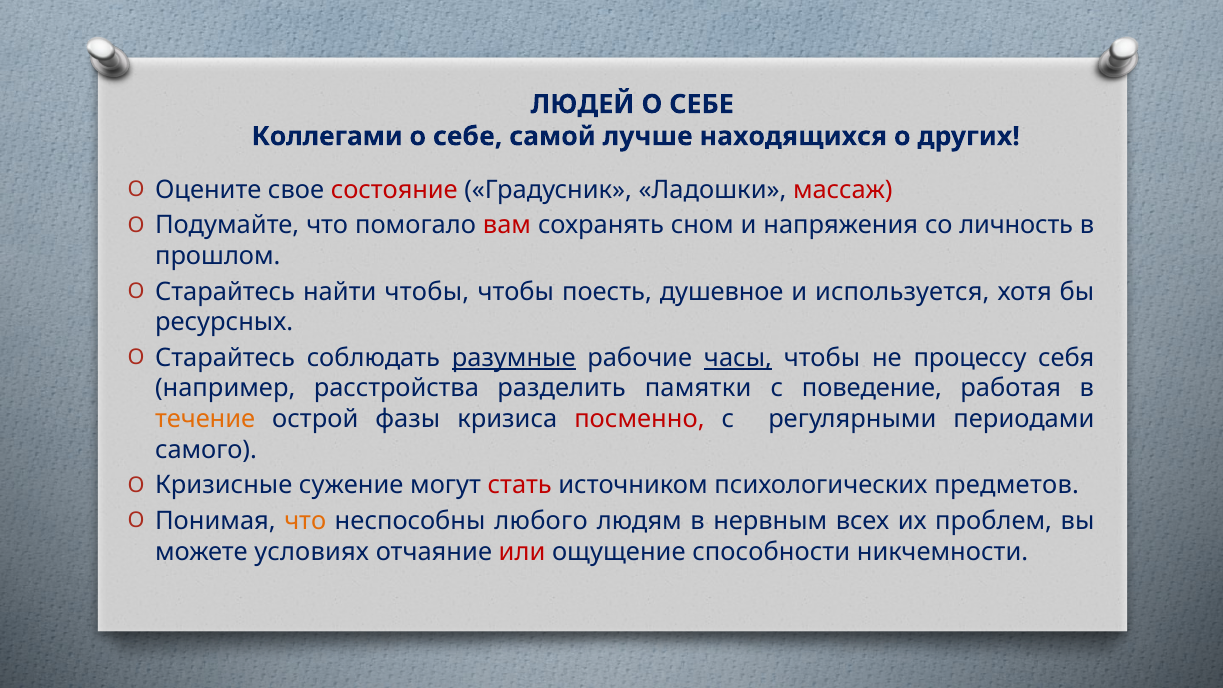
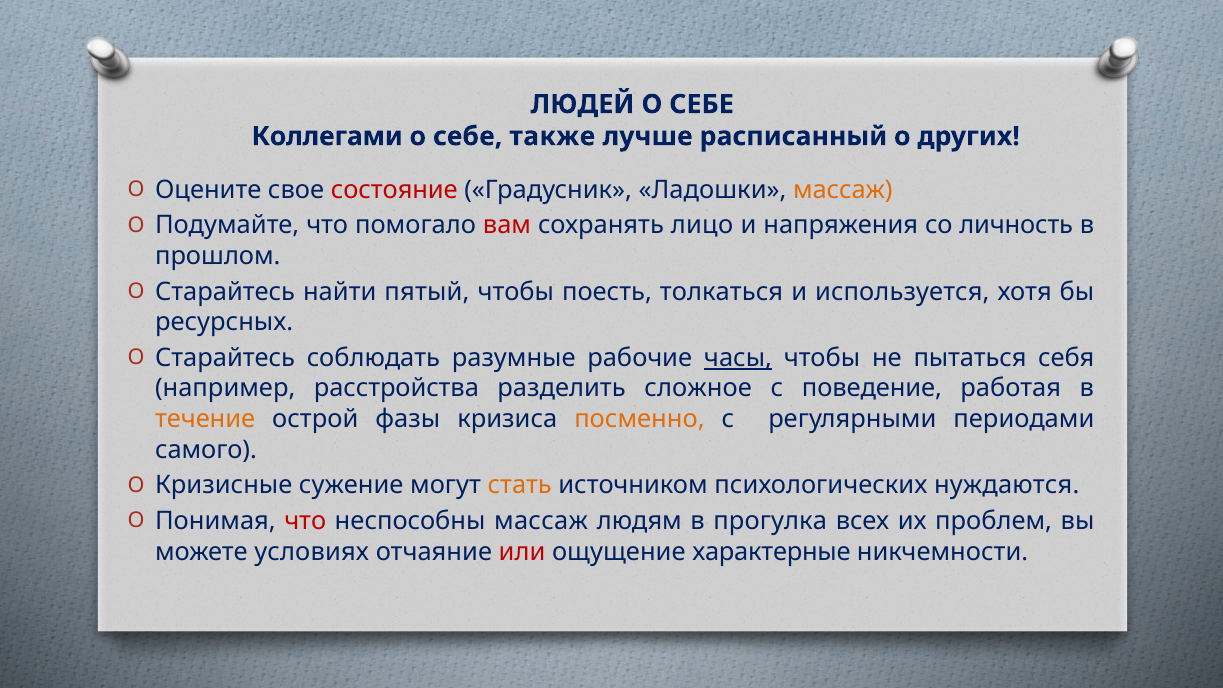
самой: самой -> также (552, 136)
находящихся: находящихся -> расписанный (793, 136)
массаж colour: red -> orange (843, 190)
сном: сном -> лицо (702, 225)
найти чтобы: чтобы -> пятый (427, 292)
душевное: душевное -> толкаться (722, 292)
разумные underline: present -> none (514, 358)
процессу: процессу -> пытаться (970, 358)
памятки: памятки -> сложное (698, 388)
посменно colour: red -> orange (639, 419)
стать colour: red -> orange (520, 485)
предметов: предметов -> нуждаются (1007, 485)
что colour: orange -> red (305, 521)
неспособны любого: любого -> массаж (541, 521)
нервным: нервным -> прогулка (770, 521)
способности: способности -> характерные (771, 552)
